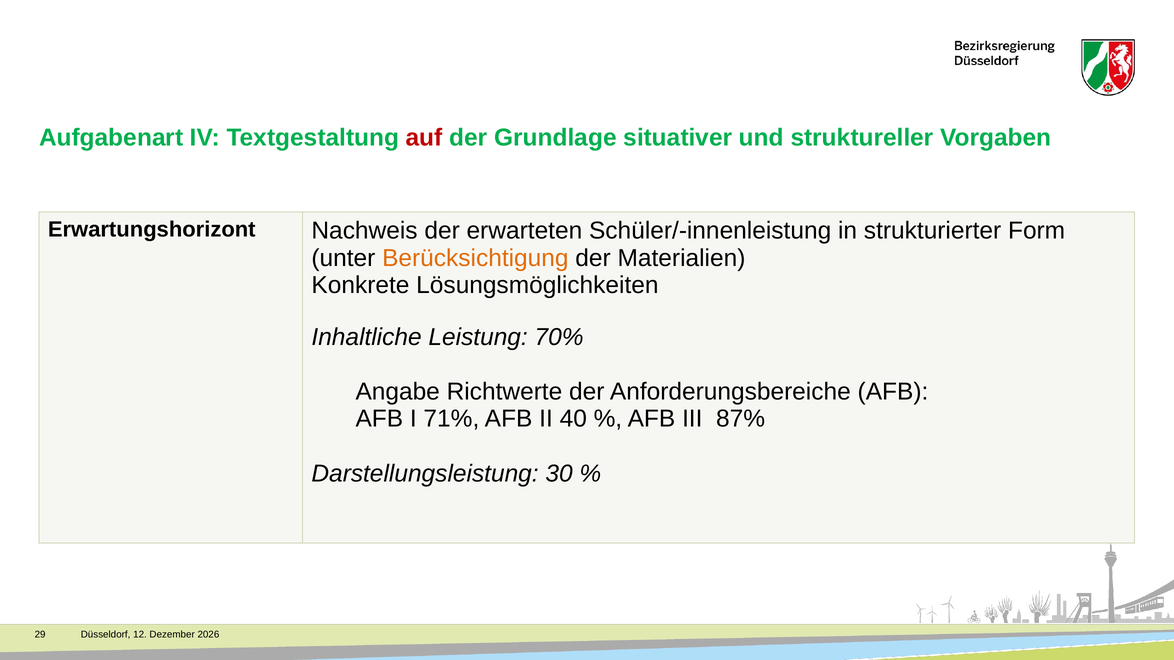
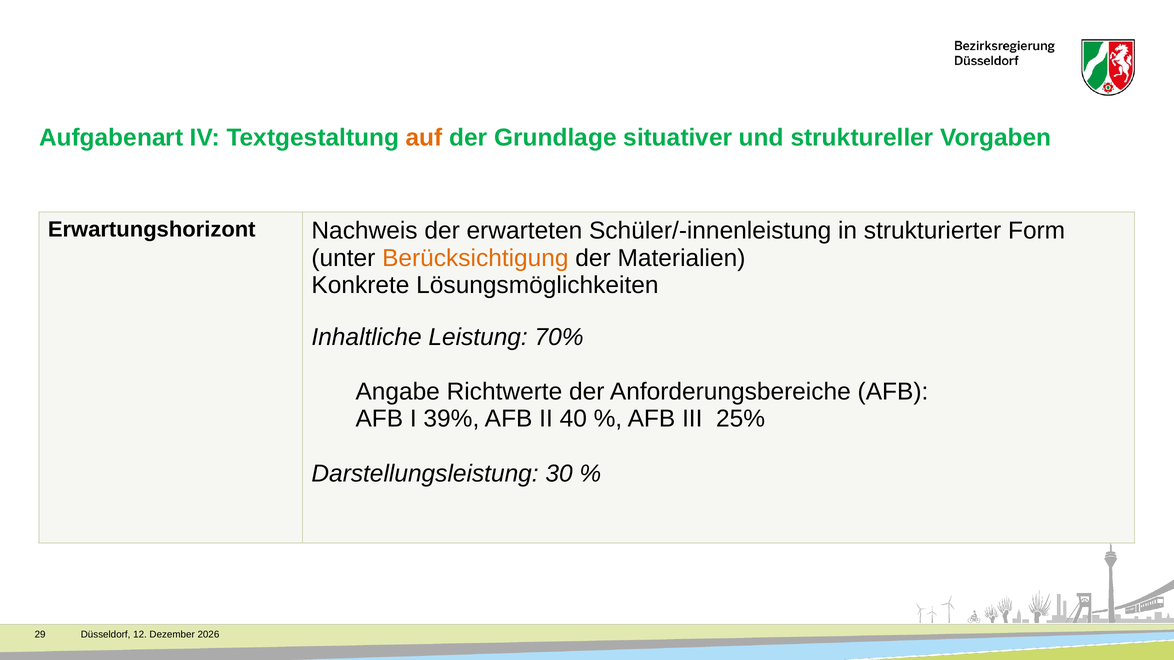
auf colour: red -> orange (424, 138)
71%: 71% -> 39% (451, 419)
87%: 87% -> 25% (741, 419)
